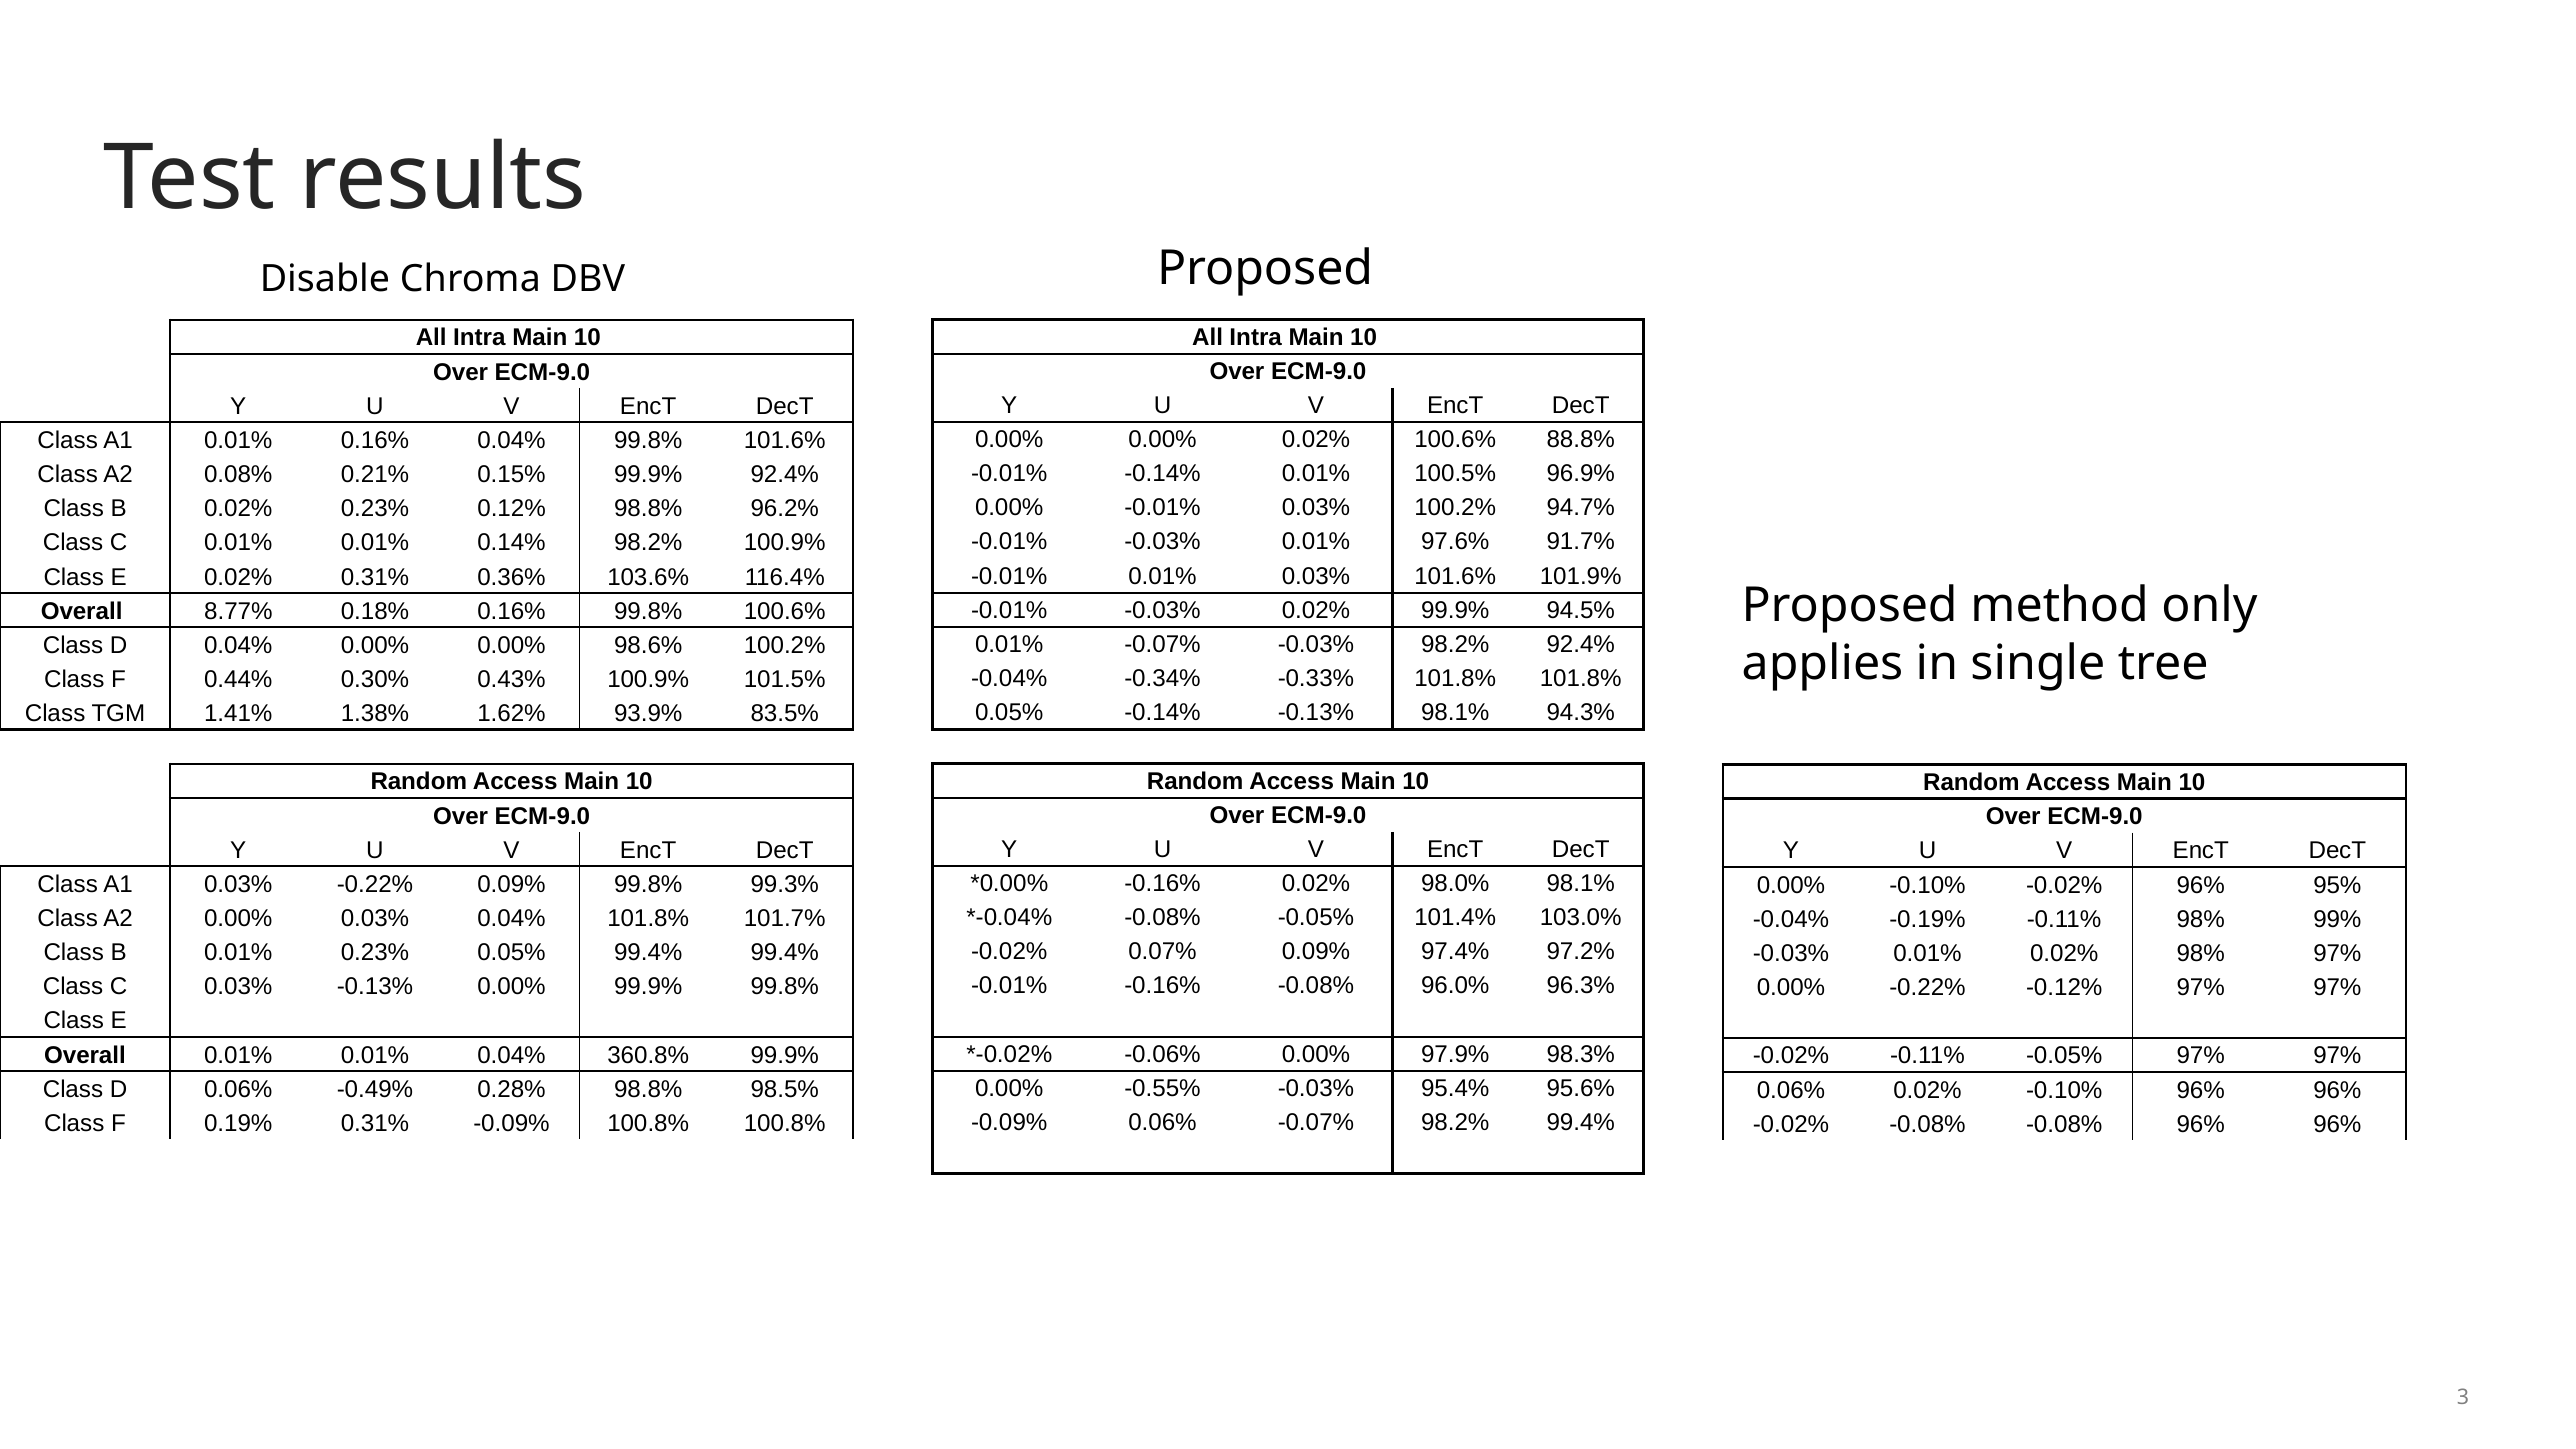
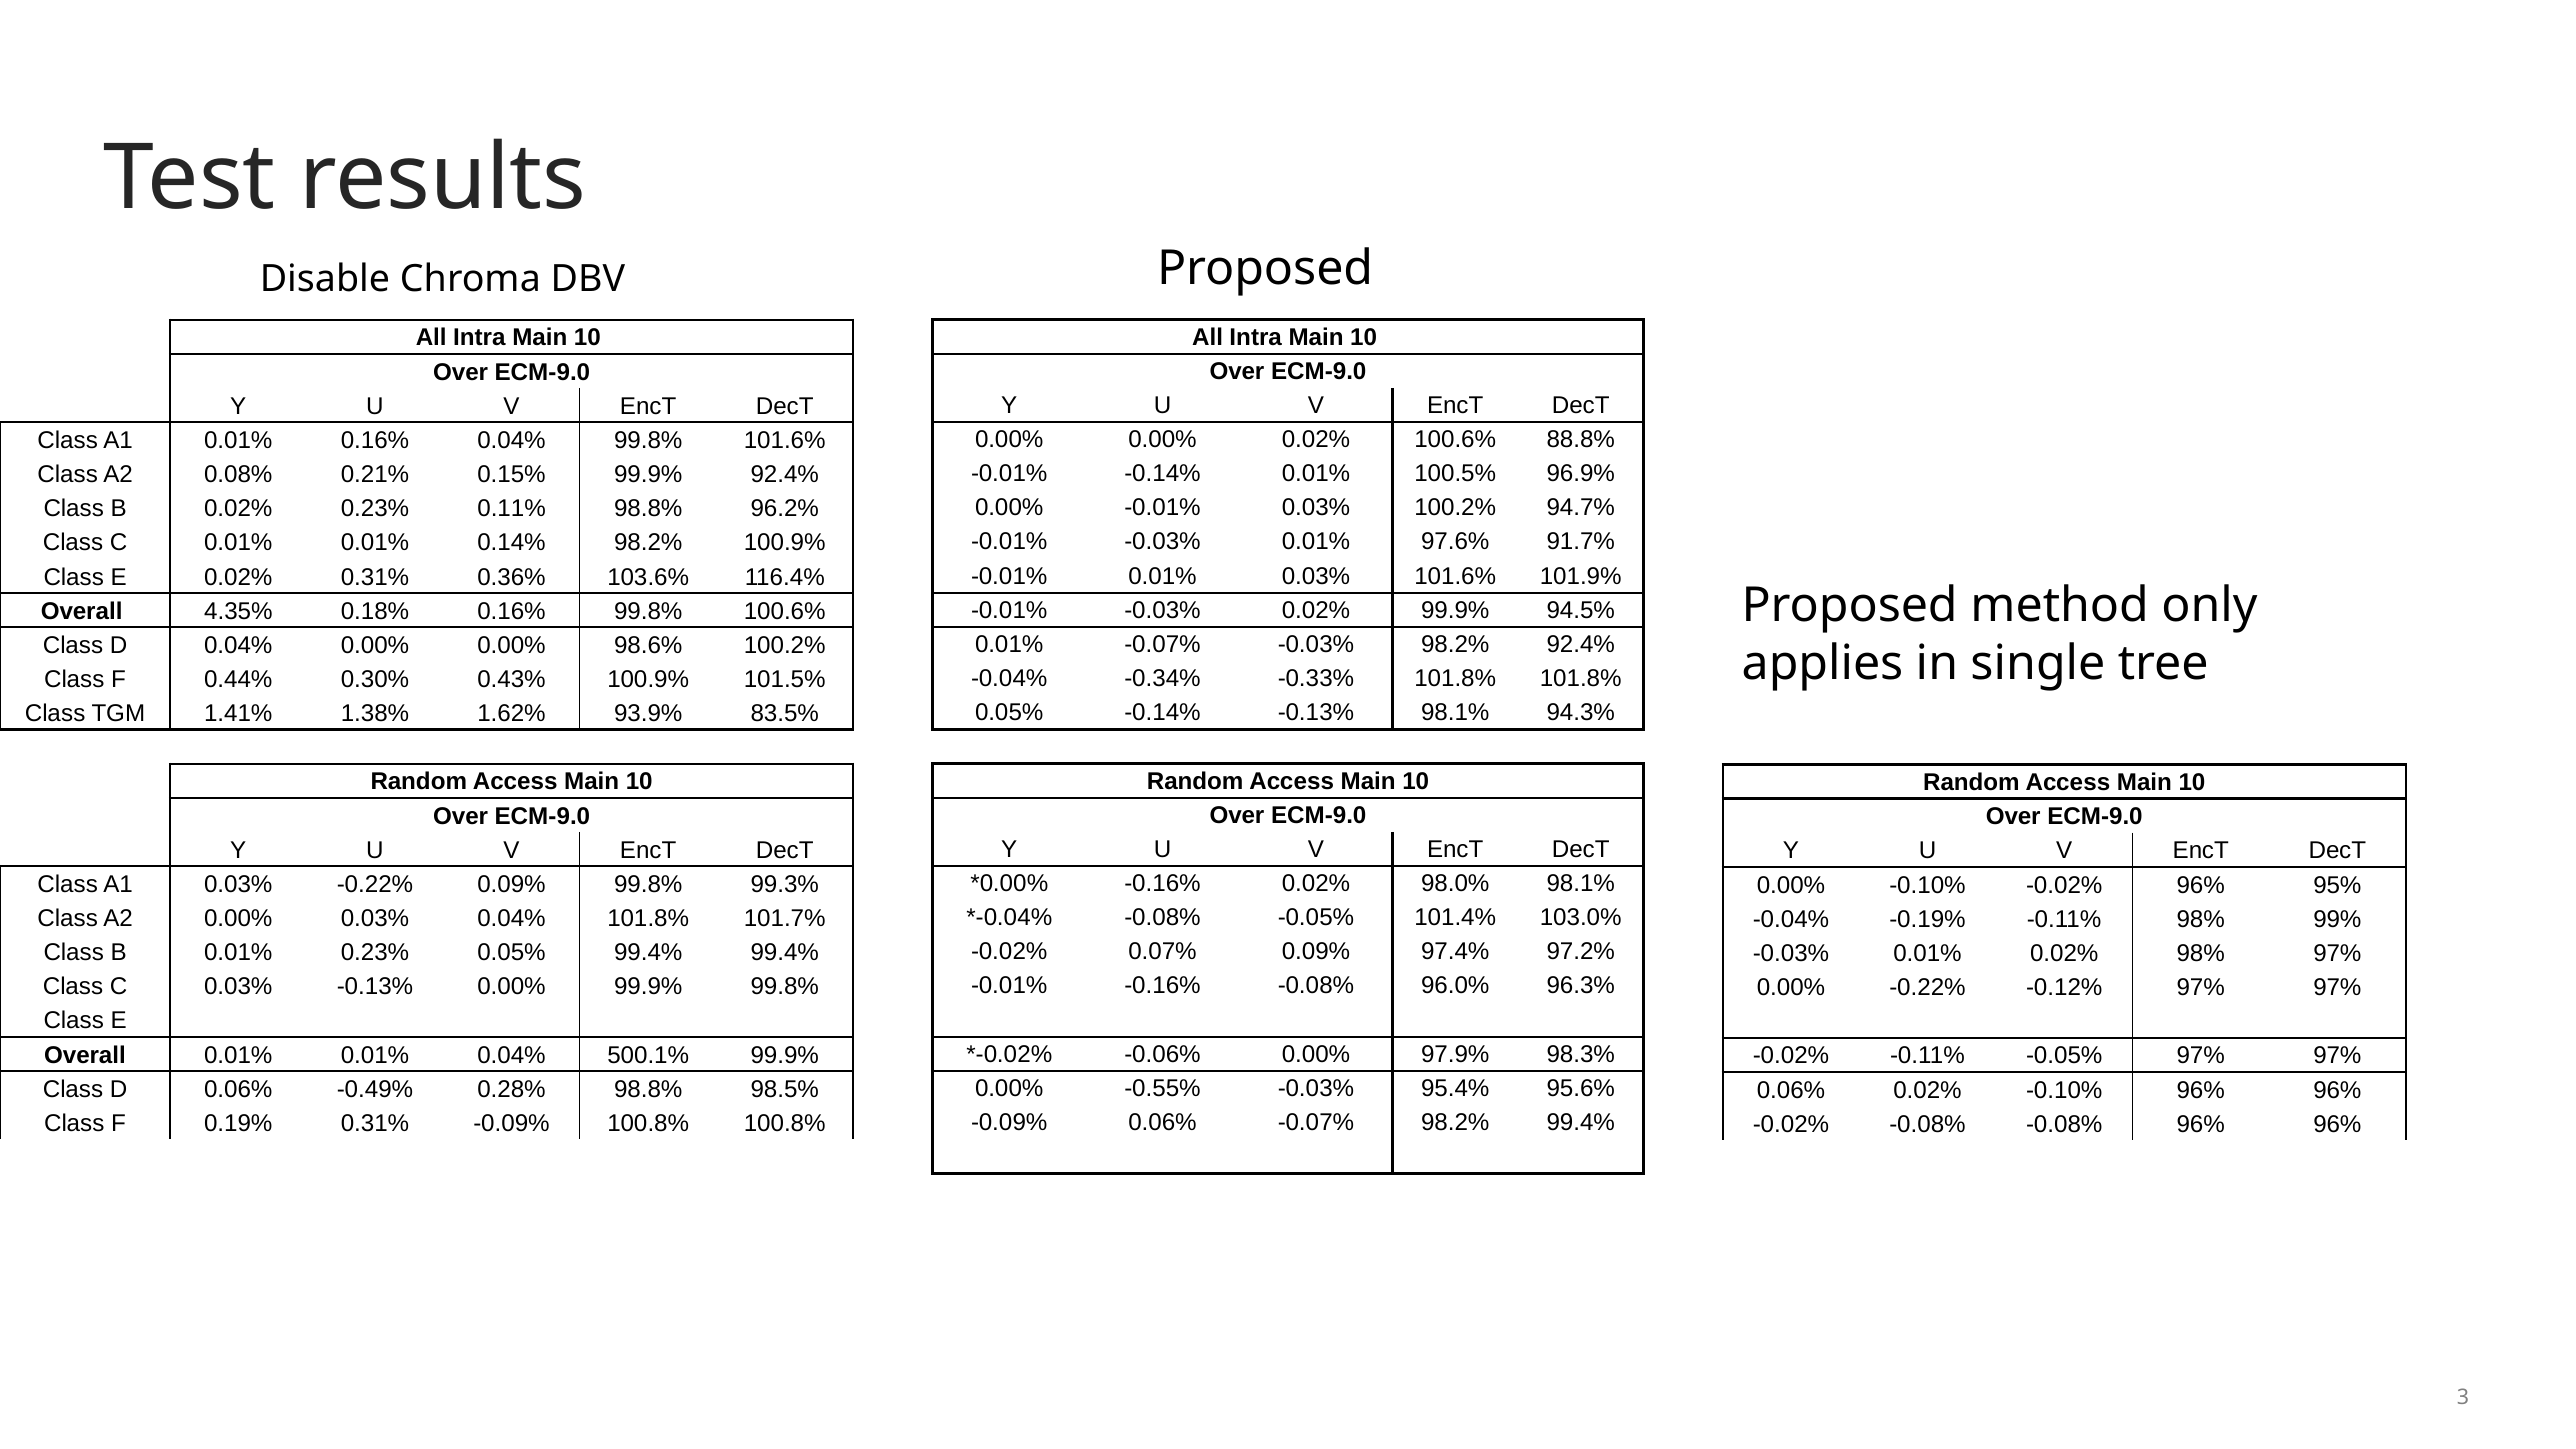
0.12%: 0.12% -> 0.11% (512, 509)
8.77%: 8.77% -> 4.35% (238, 611)
360.8%: 360.8% -> 500.1% (648, 1055)
